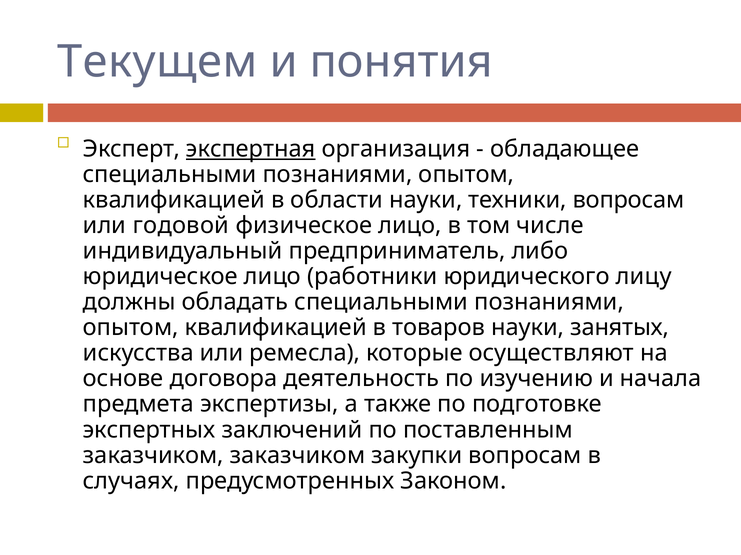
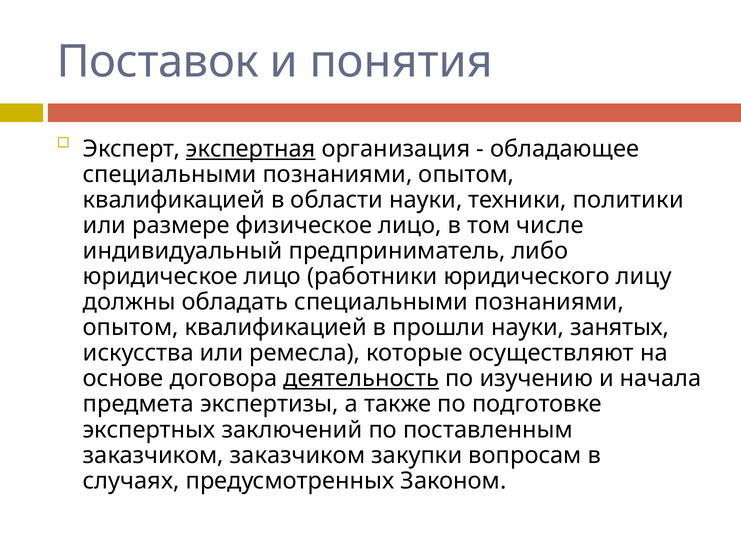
Текущем: Текущем -> Поставок (158, 62)
техники вопросам: вопросам -> политики (628, 200)
годовой: годовой -> размере (181, 226)
товаров: товаров -> прошли (439, 328)
деятельность underline: none -> present (361, 379)
